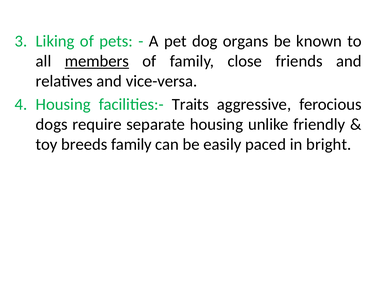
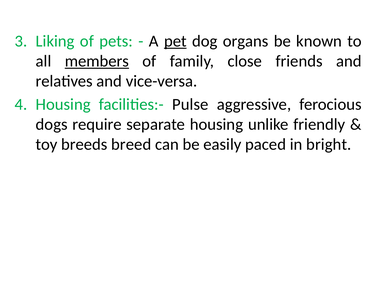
pet underline: none -> present (175, 41)
Traits: Traits -> Pulse (190, 105)
breeds family: family -> breed (131, 145)
